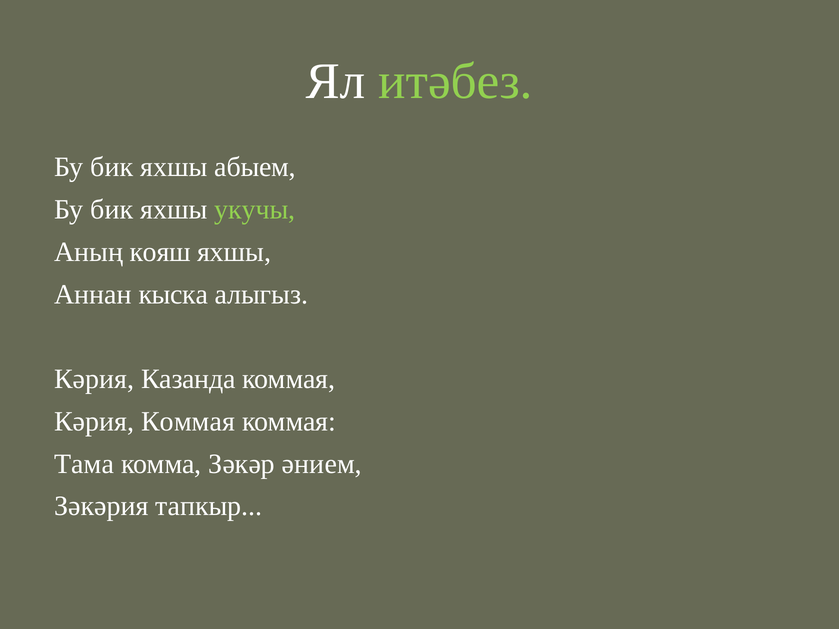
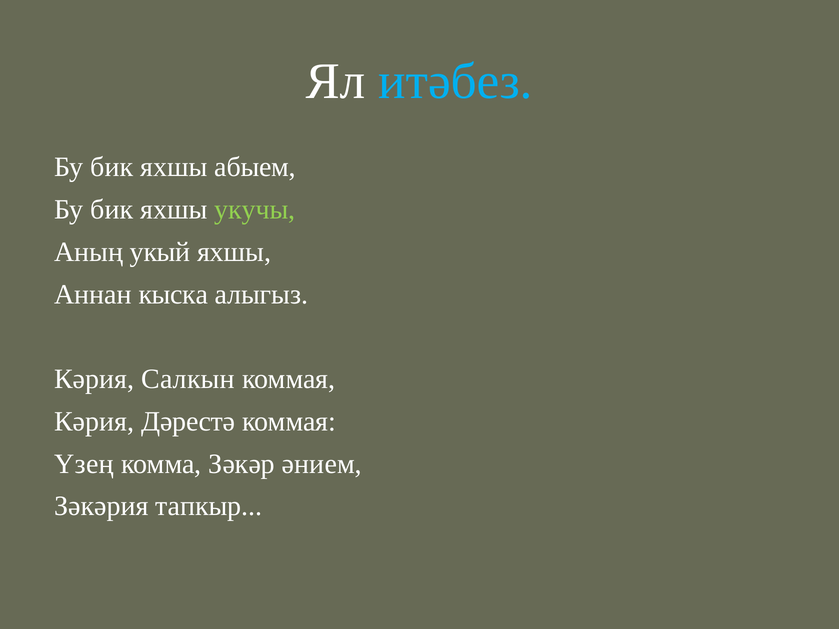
итәбез colour: light green -> light blue (456, 81)
кояш: кояш -> укый (160, 252)
Казанда: Казанда -> Салкын (188, 379)
Кәрия Коммая: Коммая -> Дәрестә (188, 422)
Тама: Тама -> Үзең (84, 464)
